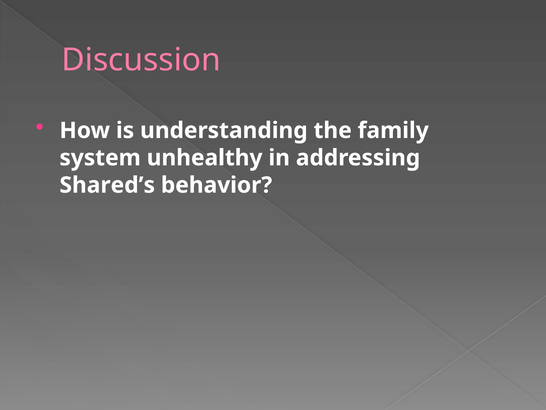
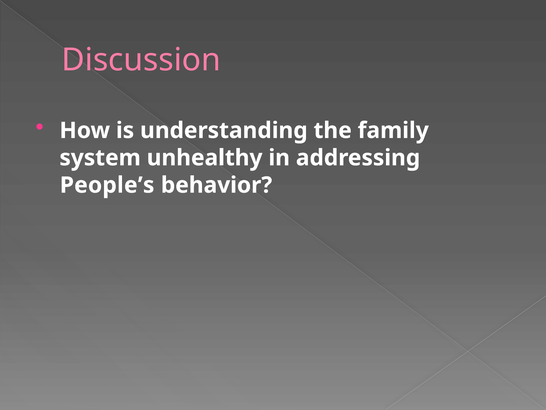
Shared’s: Shared’s -> People’s (107, 185)
